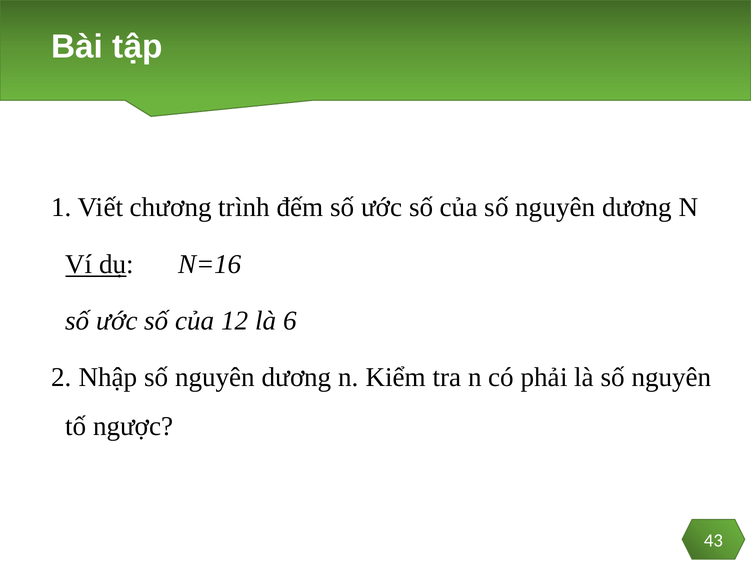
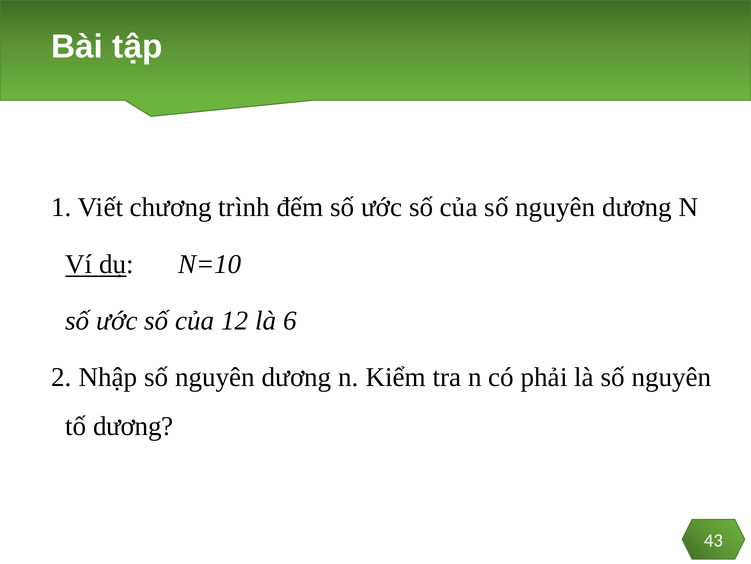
N=16: N=16 -> N=10 (210, 264)
tố ngược: ngược -> dương (133, 426)
